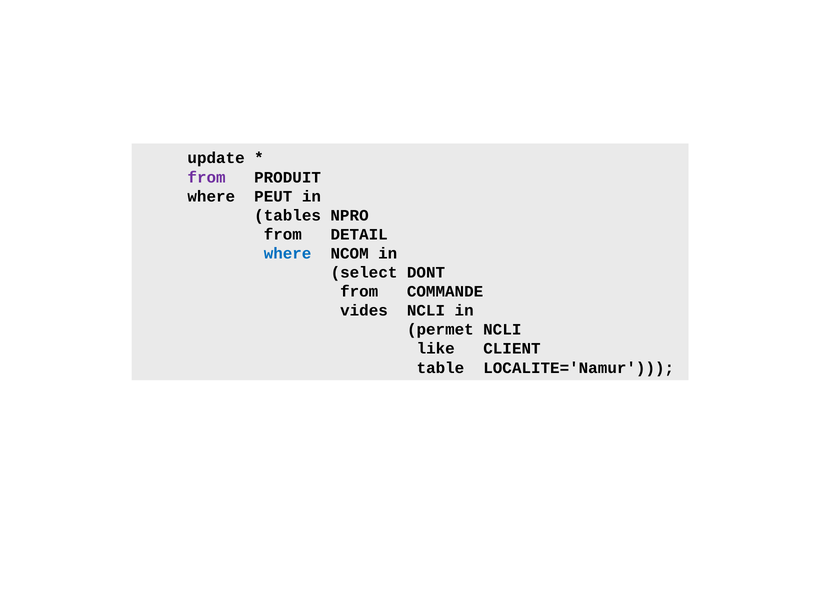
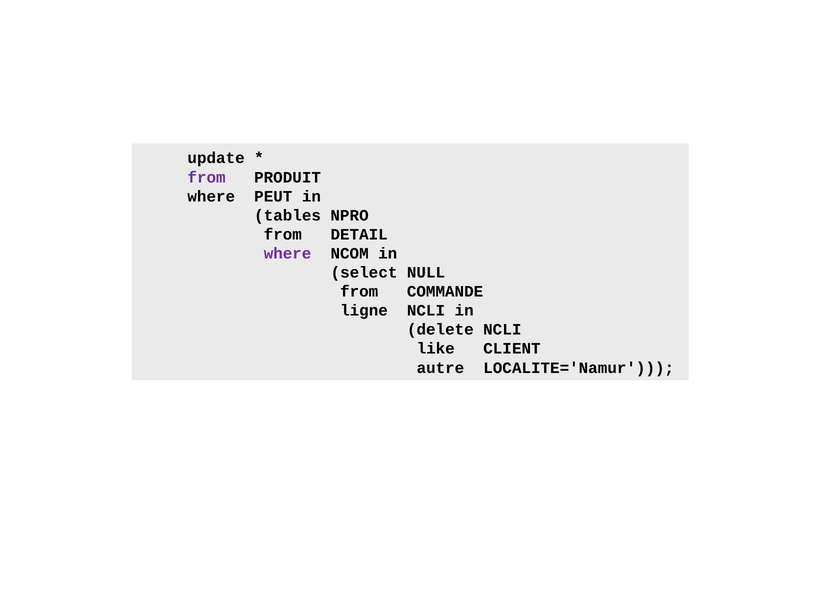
where colour: blue -> purple (288, 254)
DONT: DONT -> NULL (426, 273)
vides: vides -> ligne (364, 311)
permet: permet -> delete (440, 330)
table: table -> autre (440, 368)
